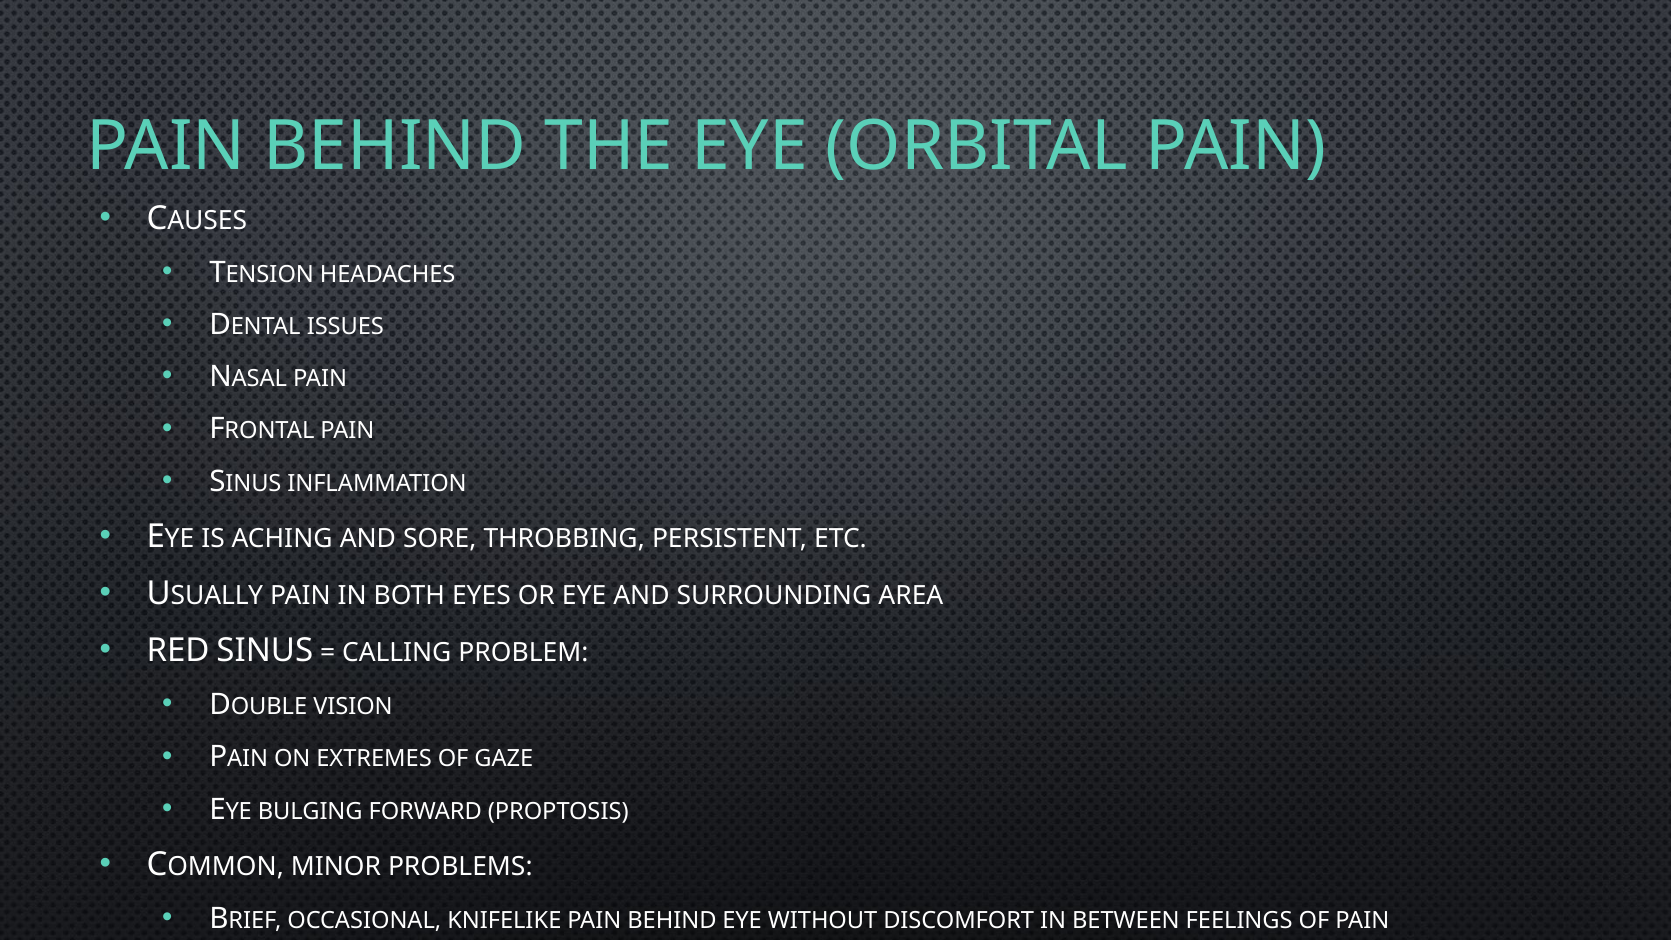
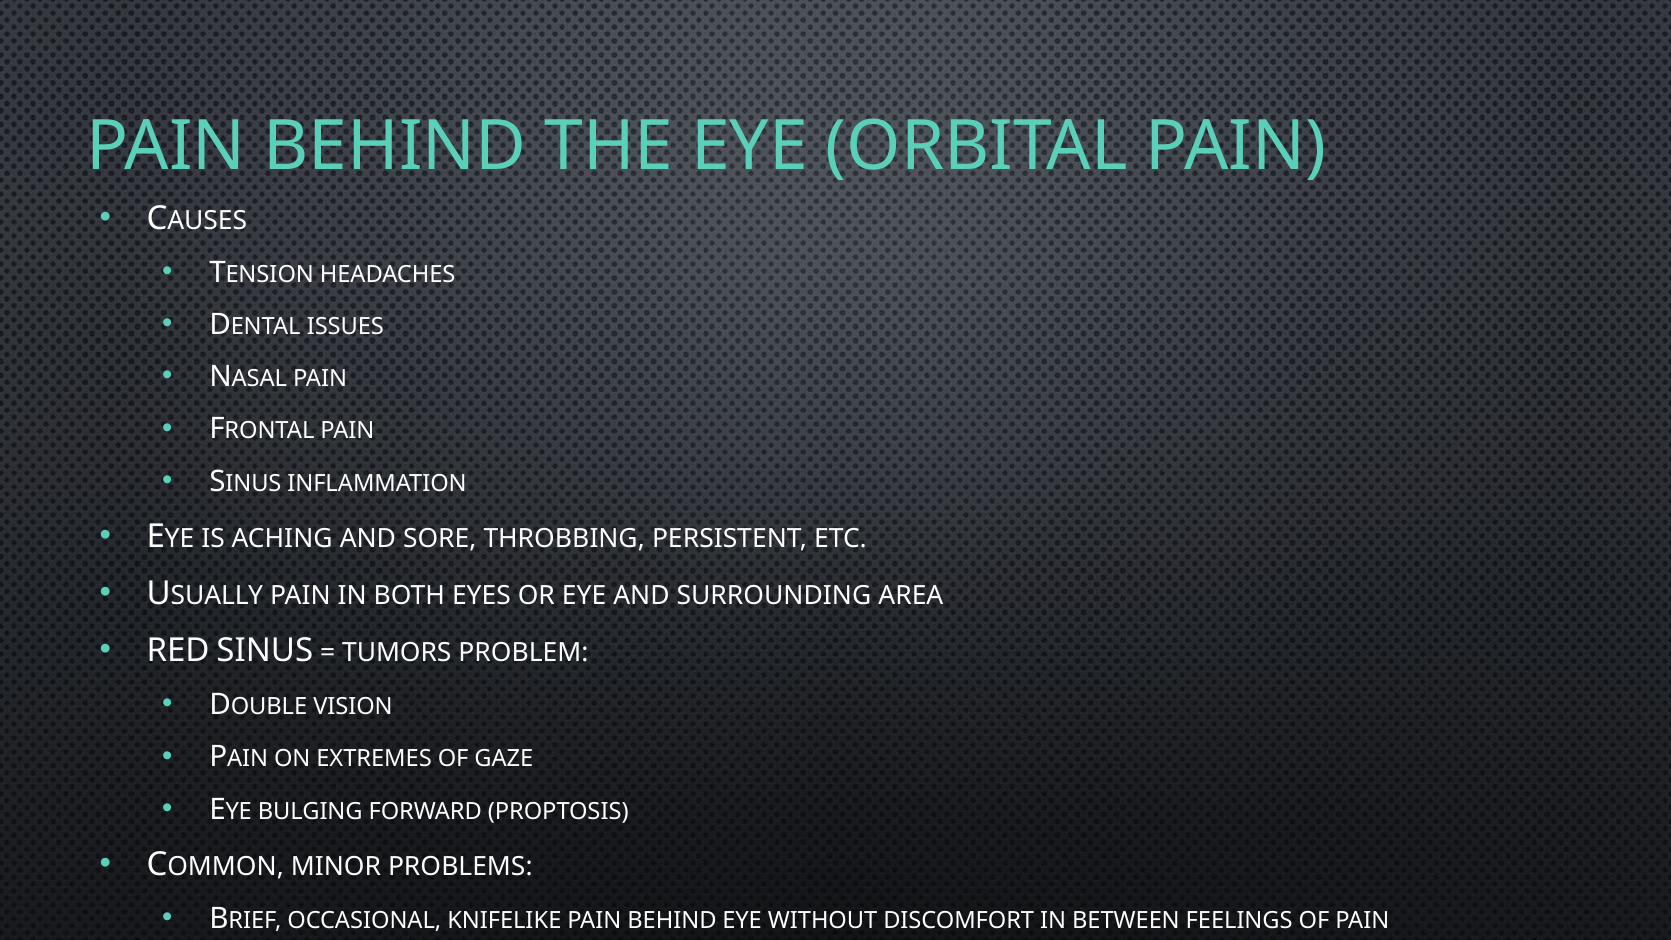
CALLING: CALLING -> TUMORS (397, 653)
